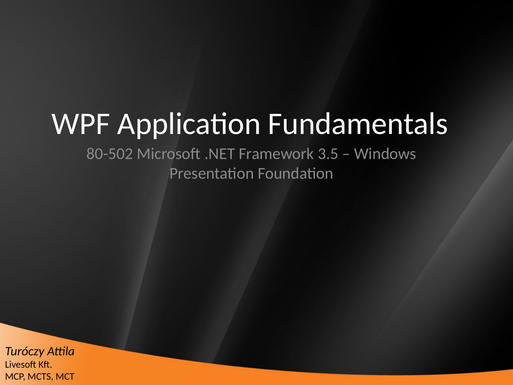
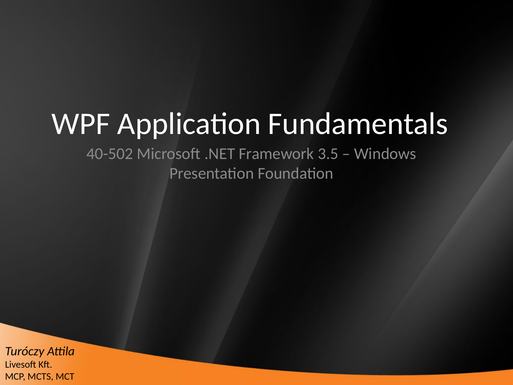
80-502: 80-502 -> 40-502 (110, 154)
